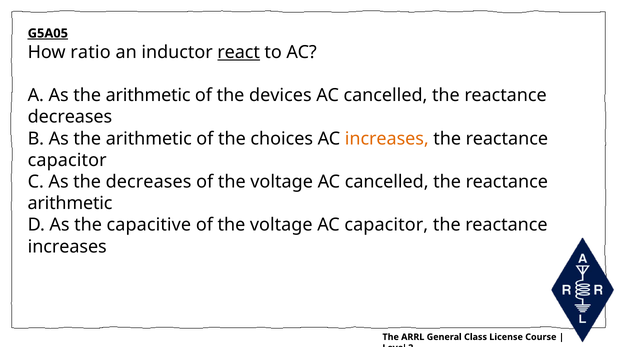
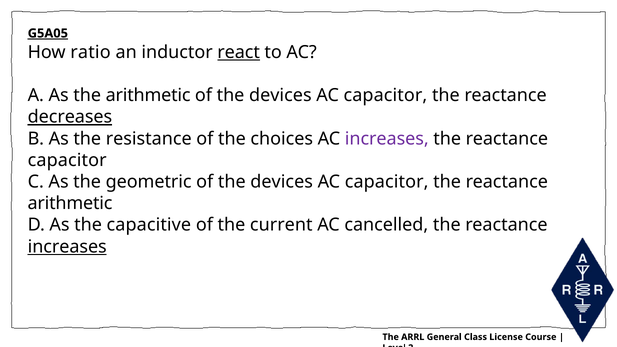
cancelled: cancelled -> capacitor (385, 95)
decreases underline: none -> present (70, 117)
B As the arithmetic: arithmetic -> resistance (149, 139)
increases colour: orange -> purple (387, 139)
the decreases: decreases -> geometric (149, 182)
voltage: voltage -> devices (282, 182)
cancelled: cancelled -> capacitor (387, 182)
voltage: voltage -> current (281, 225)
AC capacitor: capacitor -> cancelled (386, 225)
increases underline: none -> present (67, 247)
